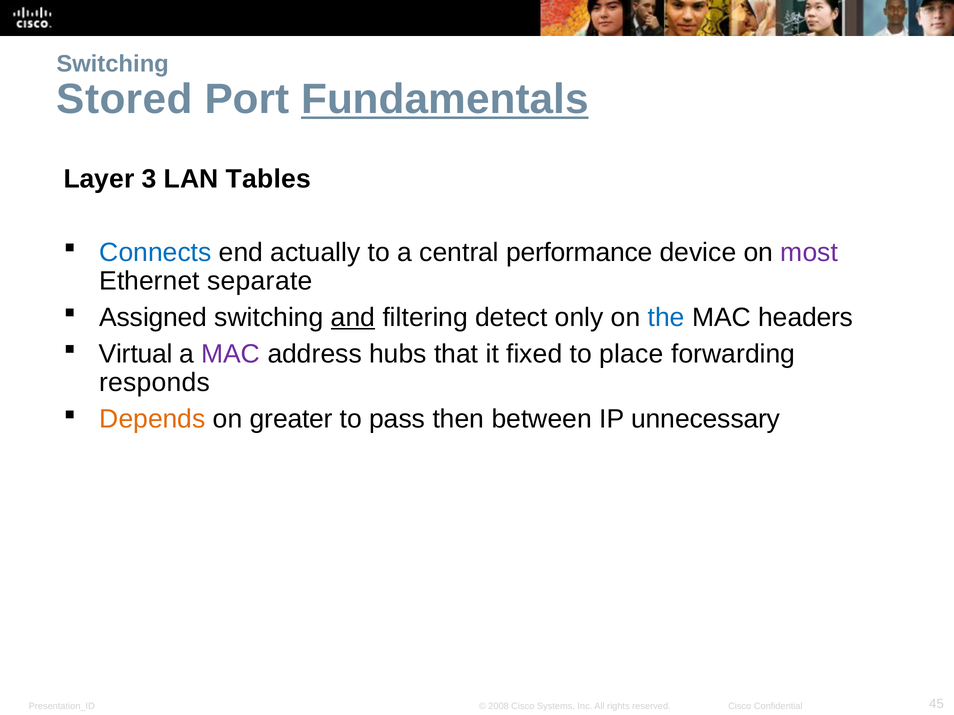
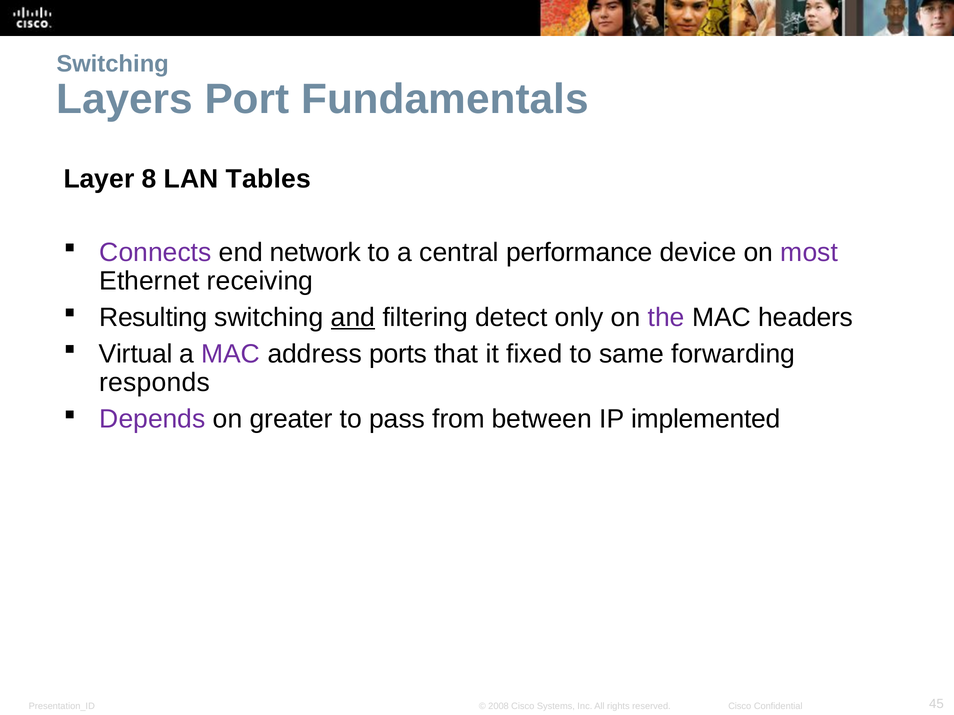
Stored: Stored -> Layers (125, 99)
Fundamentals underline: present -> none (445, 99)
3: 3 -> 8 (149, 179)
Connects colour: blue -> purple (155, 253)
actually: actually -> network (315, 253)
separate: separate -> receiving (260, 281)
Assigned: Assigned -> Resulting (153, 318)
the colour: blue -> purple (666, 318)
hubs: hubs -> ports (398, 354)
place: place -> same (632, 354)
Depends colour: orange -> purple (152, 419)
then: then -> from (459, 419)
unnecessary: unnecessary -> implemented (706, 419)
